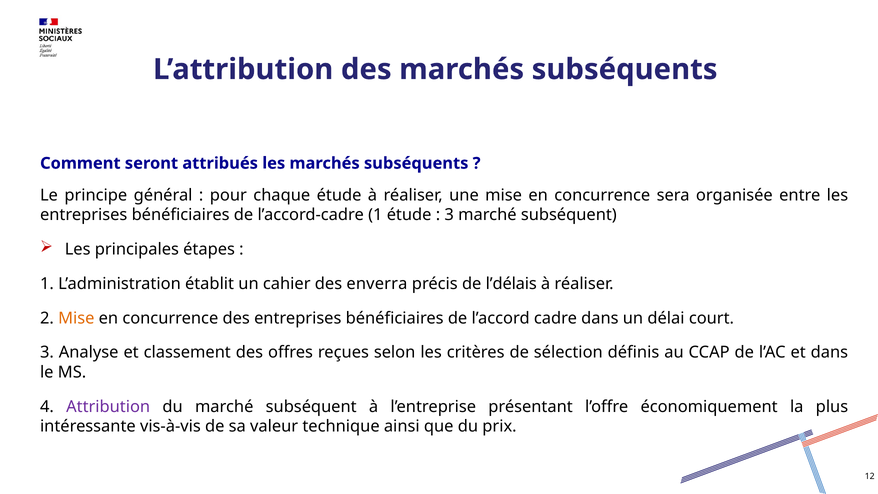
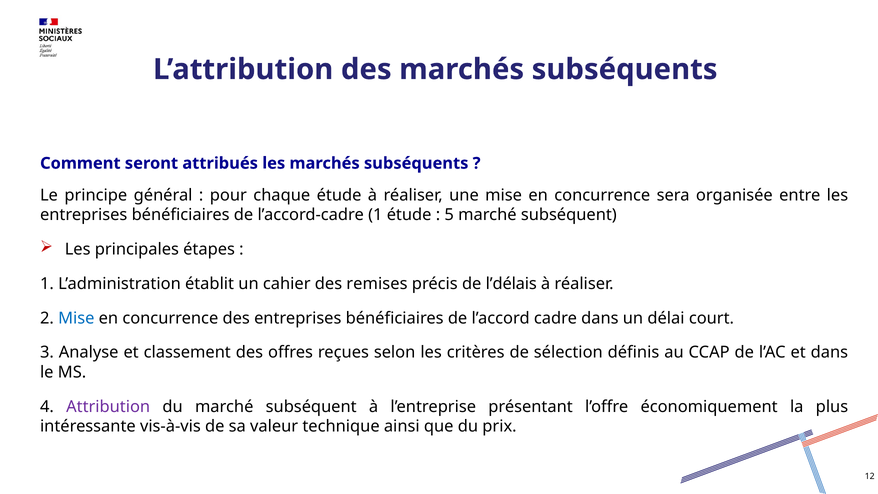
3: 3 -> 5 (449, 215)
enverra: enverra -> remises (377, 284)
Mise colour: orange -> blue (76, 318)
